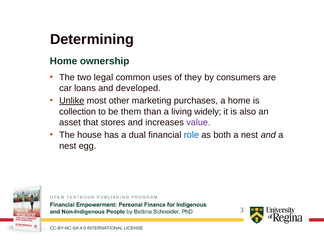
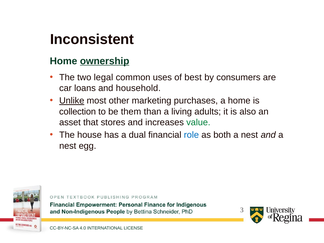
Determining: Determining -> Inconsistent (92, 39)
ownership underline: none -> present (105, 61)
they: they -> best (193, 77)
developed: developed -> household (138, 88)
widely: widely -> adults (208, 112)
value colour: purple -> green (198, 122)
